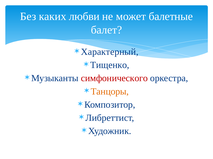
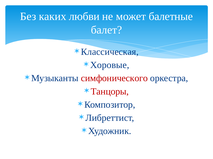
Характерный: Характерный -> Классическая (110, 52)
Тищенко: Тищенко -> Хоровые (110, 65)
Танцоры colour: orange -> red (110, 92)
